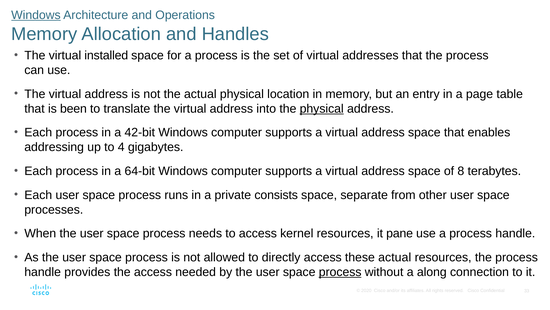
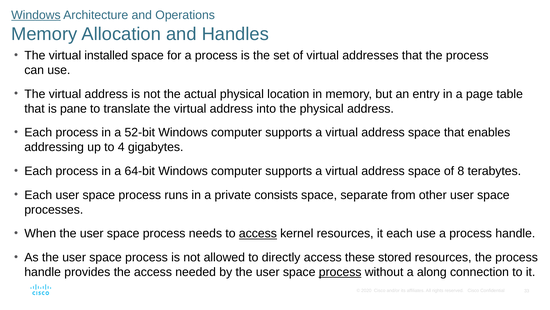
been: been -> pane (73, 108)
physical underline: present -> none (322, 108)
42-bit: 42-bit -> 52-bit (140, 132)
access underline: none -> present (258, 233)
it pane: pane -> each (400, 233)
these actual: actual -> stored (395, 257)
